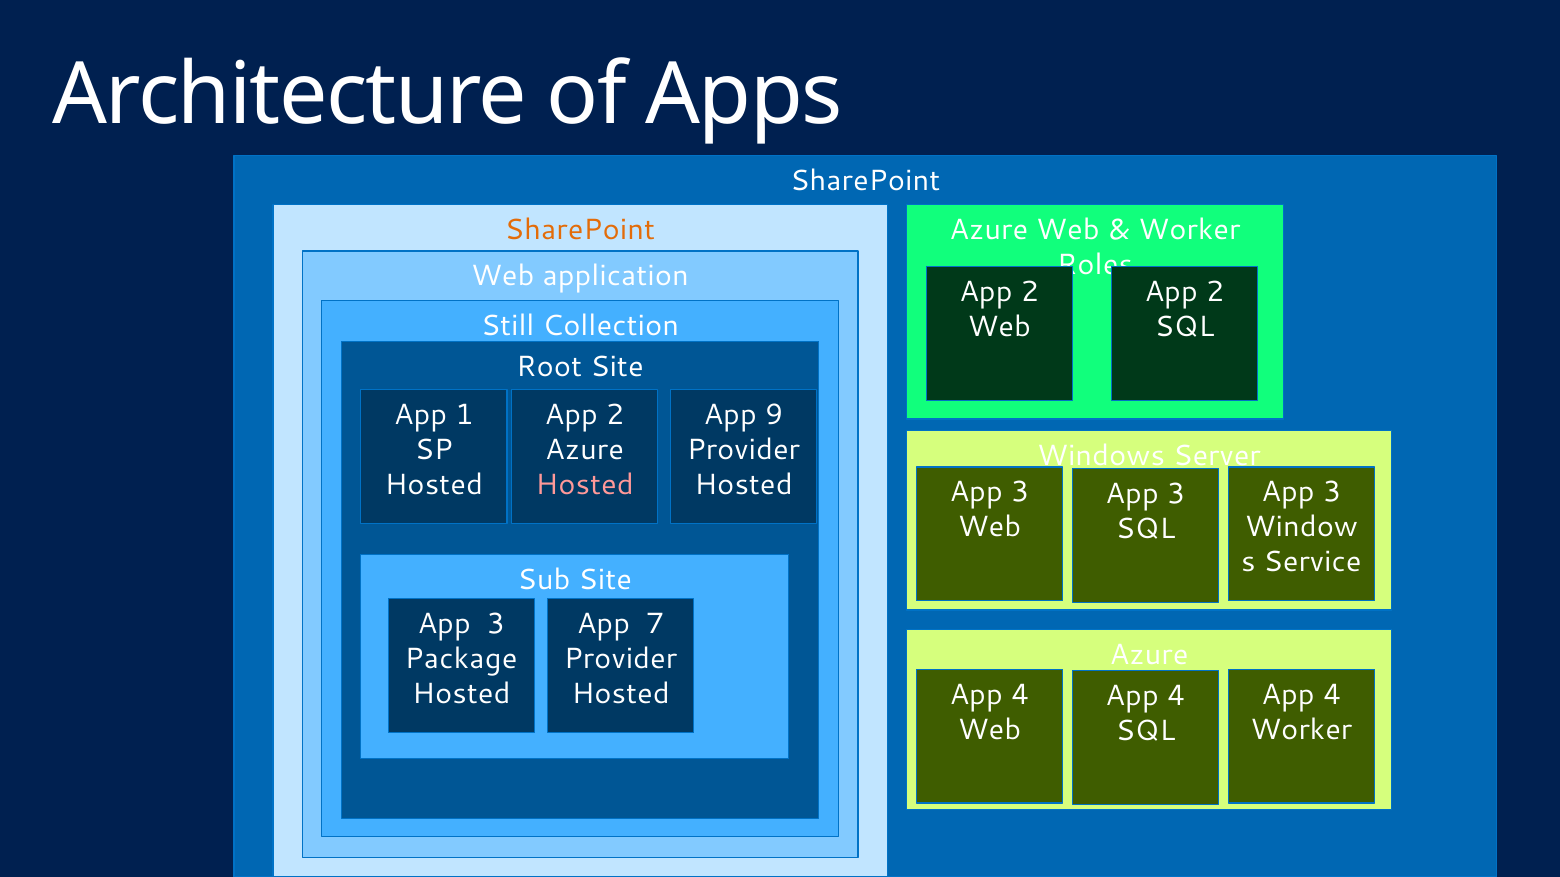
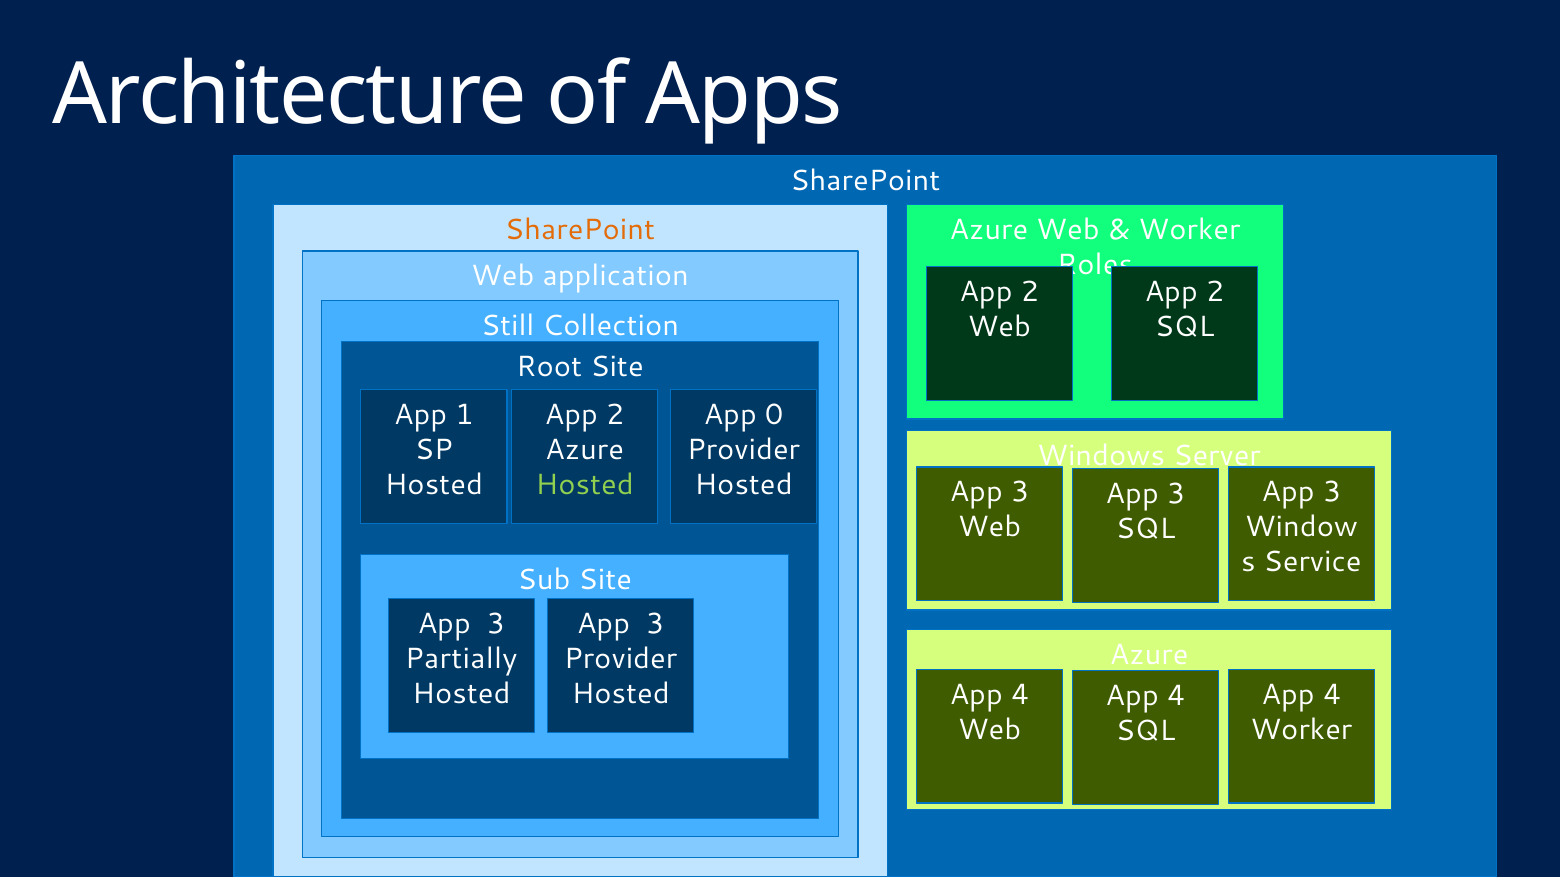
9: 9 -> 0 (774, 415)
Hosted colour: pink -> light green (585, 485)
7: 7 -> 3 (655, 624)
Package: Package -> Partially (461, 659)
